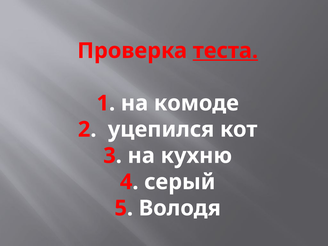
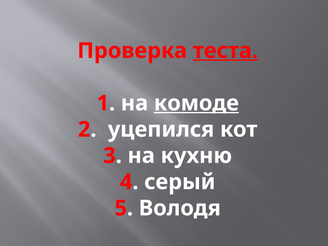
комоде underline: none -> present (196, 103)
